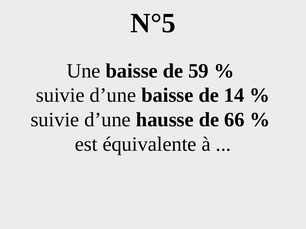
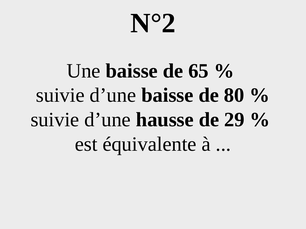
N°5: N°5 -> N°2 (153, 23)
59: 59 -> 65 (198, 71)
14: 14 -> 80 (234, 95)
66: 66 -> 29 (234, 120)
